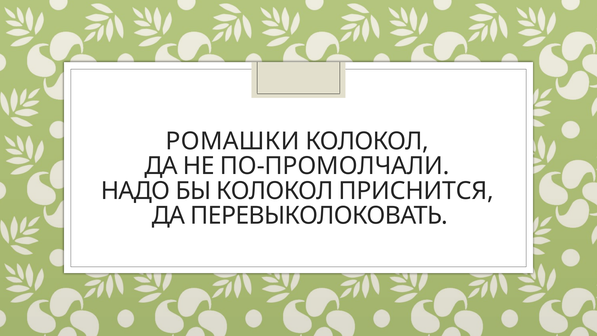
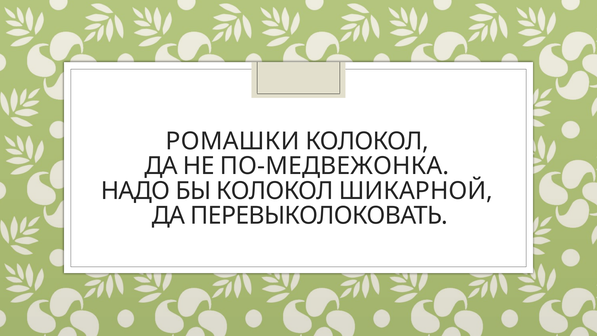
ПО-ПРОМОЛЧАЛИ: ПО-ПРОМОЛЧАЛИ -> ПО-МЕДВЕЖОНКА (335, 166)
ПРИСНИТСЯ: ПРИСНИТСЯ -> ШИКАРНОЙ (416, 191)
